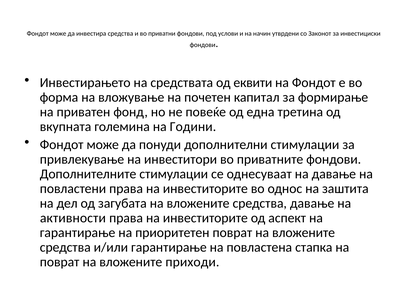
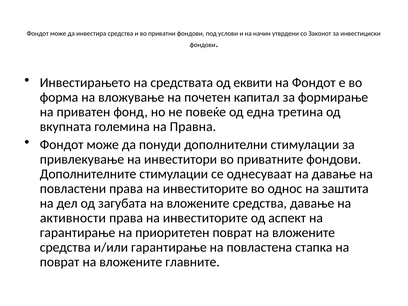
Години: Години -> Правна (193, 127)
приходи: приходи -> главните (193, 262)
